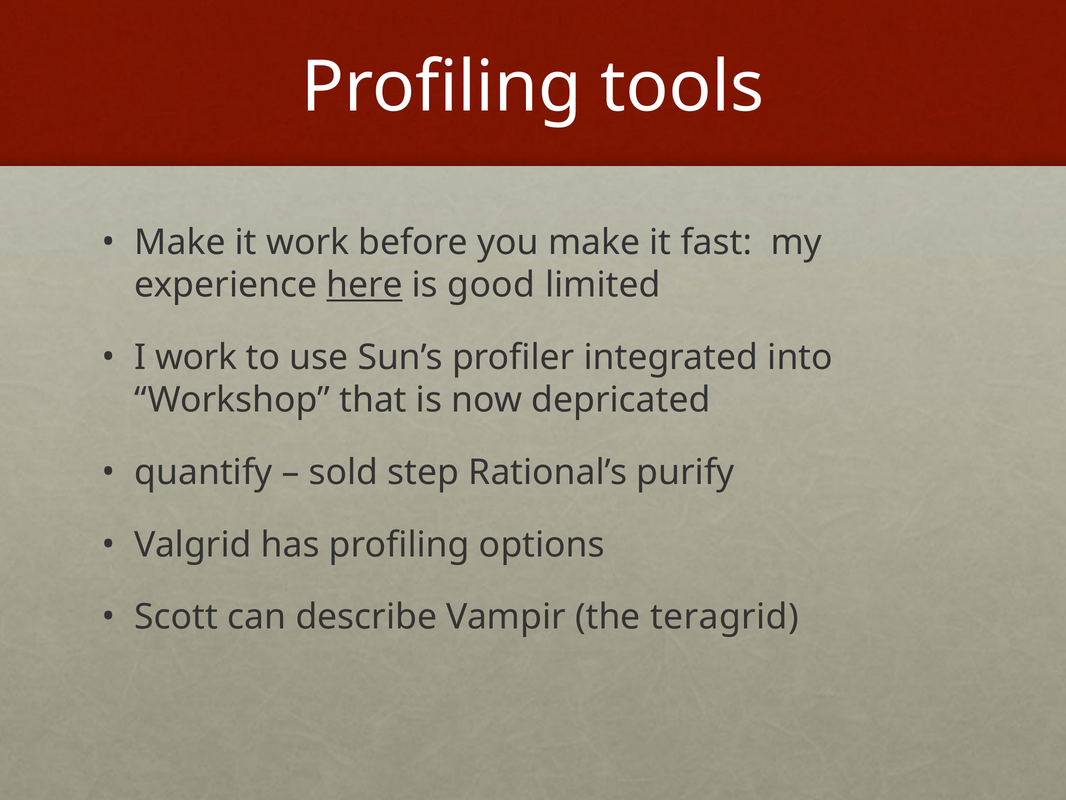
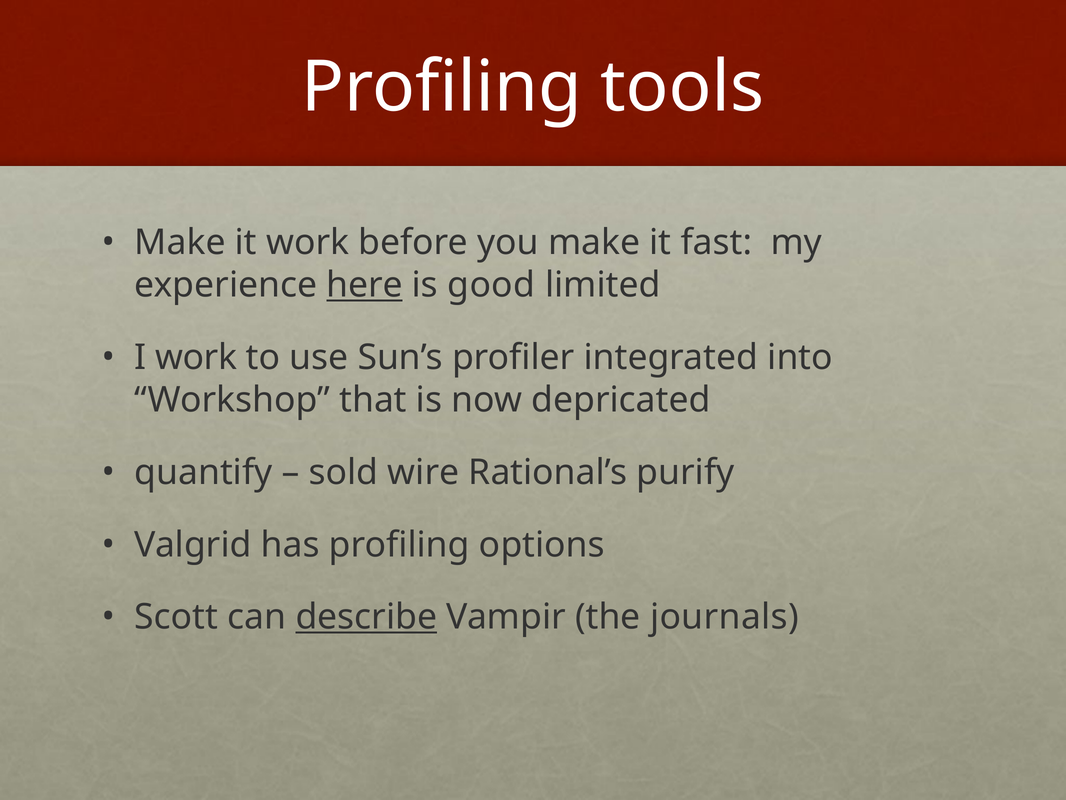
step: step -> wire (423, 472)
describe underline: none -> present (366, 617)
teragrid: teragrid -> journals (725, 617)
